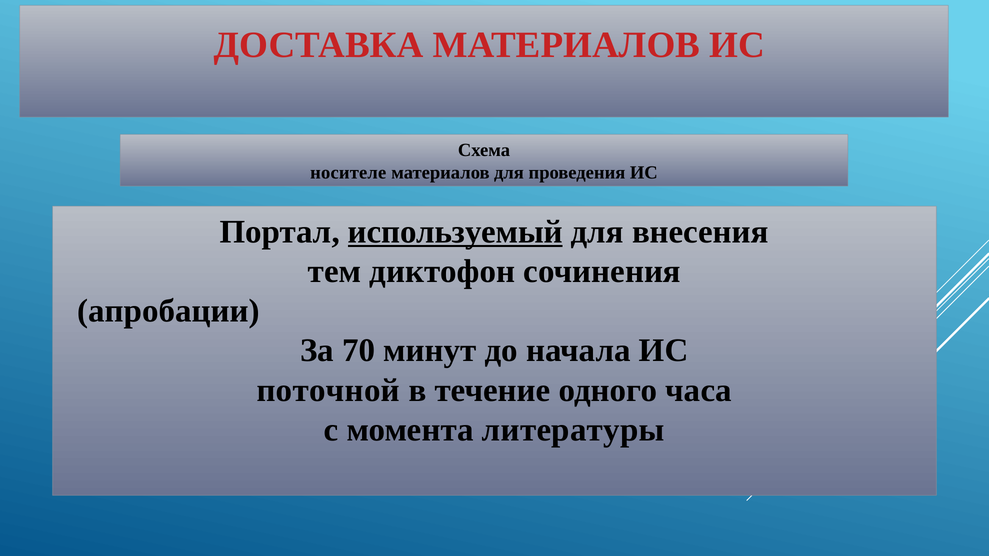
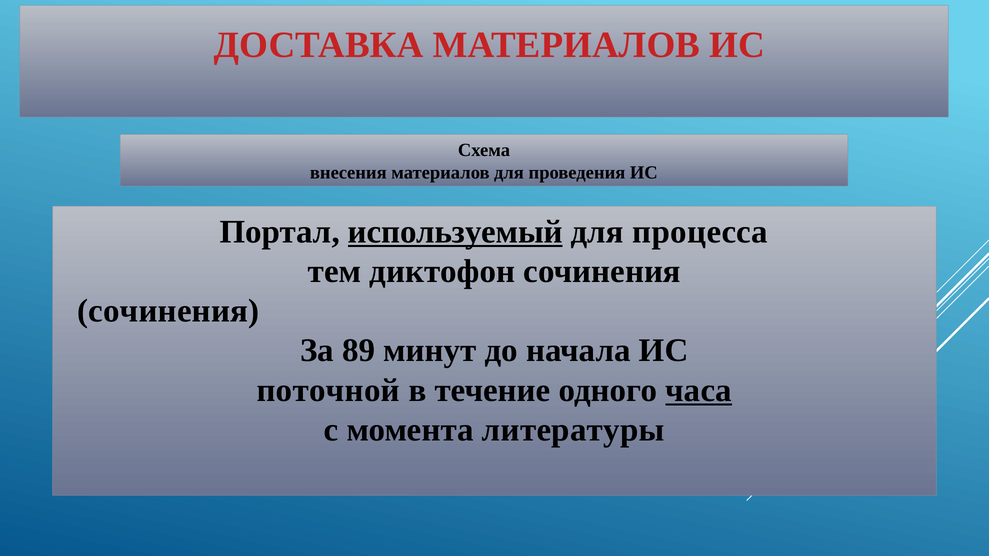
носителе: носителе -> внесения (348, 173)
внесения: внесения -> процесса (700, 232)
апробации: апробации -> сочинения (168, 311)
70: 70 -> 89 (359, 351)
часа underline: none -> present (699, 390)
